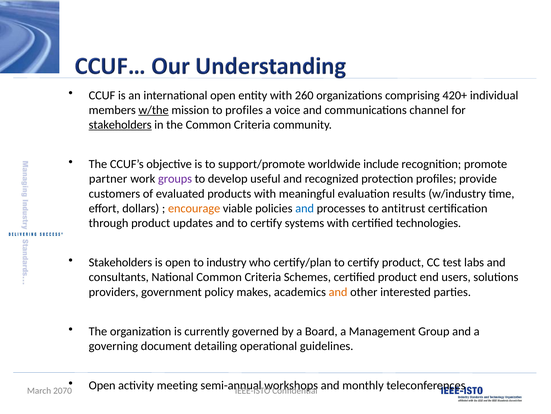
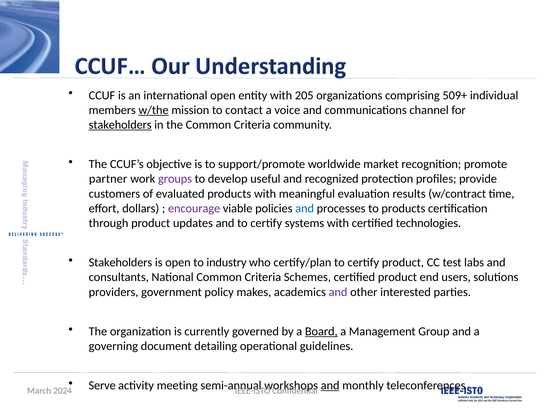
260: 260 -> 205 (304, 95)
420+: 420+ -> 509+ (455, 95)
to profiles: profiles -> contact (244, 110)
worldwide include: include -> market (381, 164)
w/industry: w/industry -> w/contract (457, 194)
encourage colour: orange -> purple (194, 208)
to antitrust: antitrust -> products (403, 208)
and colour: orange -> purple (338, 292)
Board underline: none -> present (321, 331)
Open: Open -> Serve (102, 385)
and underline: none -> present (330, 385)
2070: 2070 -> 2024 (63, 391)
